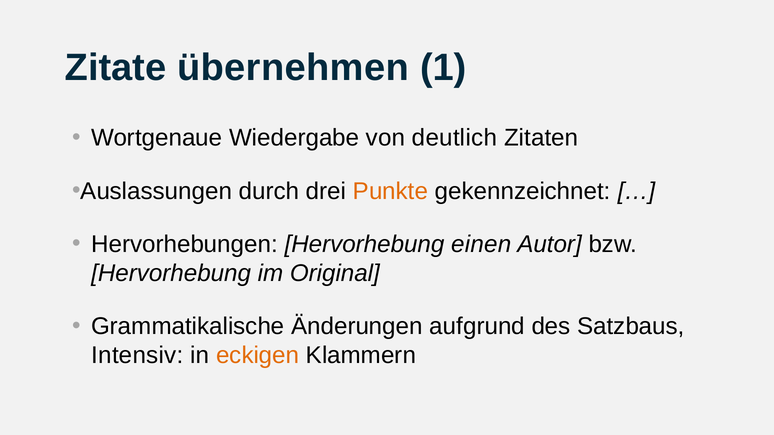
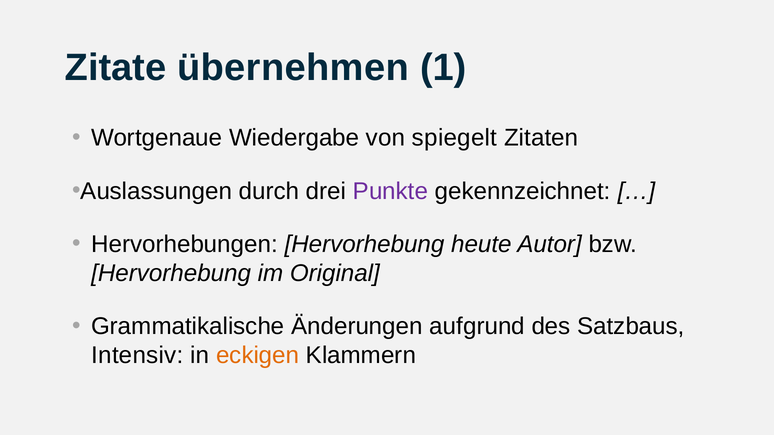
deutlich: deutlich -> spiegelt (454, 138)
Punkte colour: orange -> purple (391, 191)
einen: einen -> heute (481, 244)
